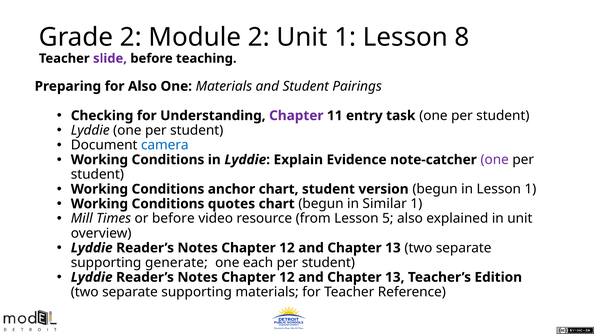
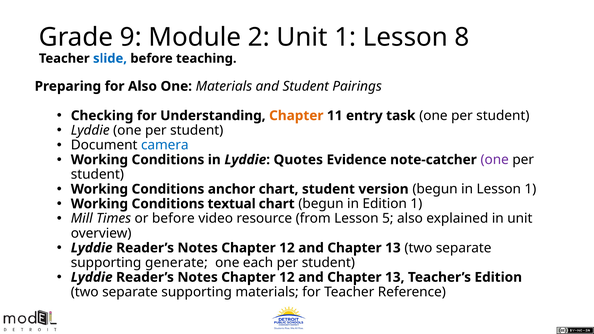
Grade 2: 2 -> 9 (131, 37)
slide colour: purple -> blue (110, 58)
Chapter colour: purple -> orange (296, 116)
Explain: Explain -> Quotes (298, 160)
quotes: quotes -> textual (232, 204)
in Similar: Similar -> Edition (385, 204)
